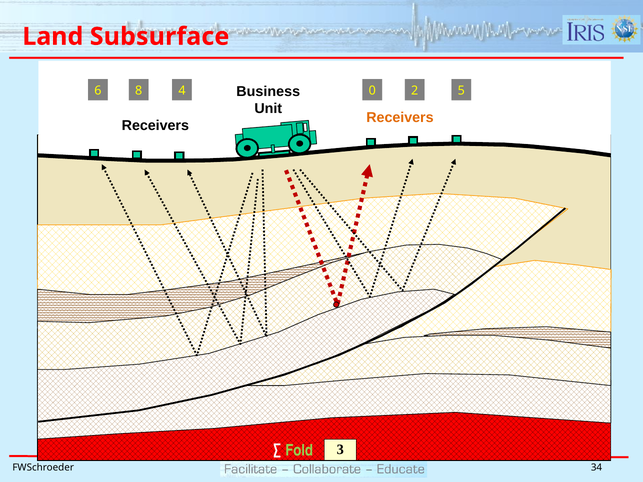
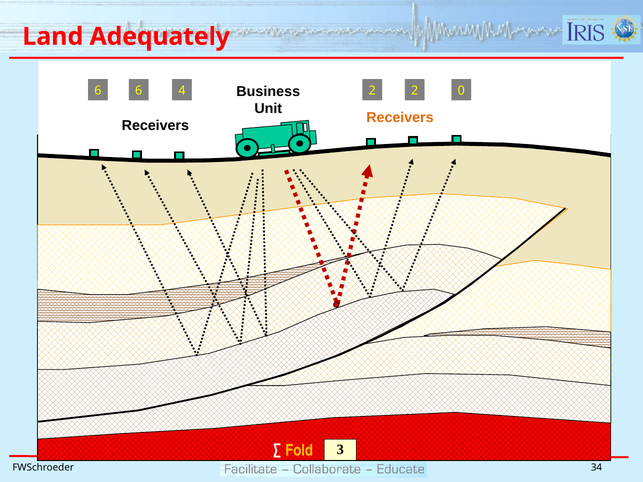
Subsurface: Subsurface -> Adequately (160, 37)
6 8: 8 -> 6 (139, 91)
4 0: 0 -> 2 (372, 91)
5: 5 -> 0 (461, 91)
Fold colour: light green -> yellow (299, 451)
